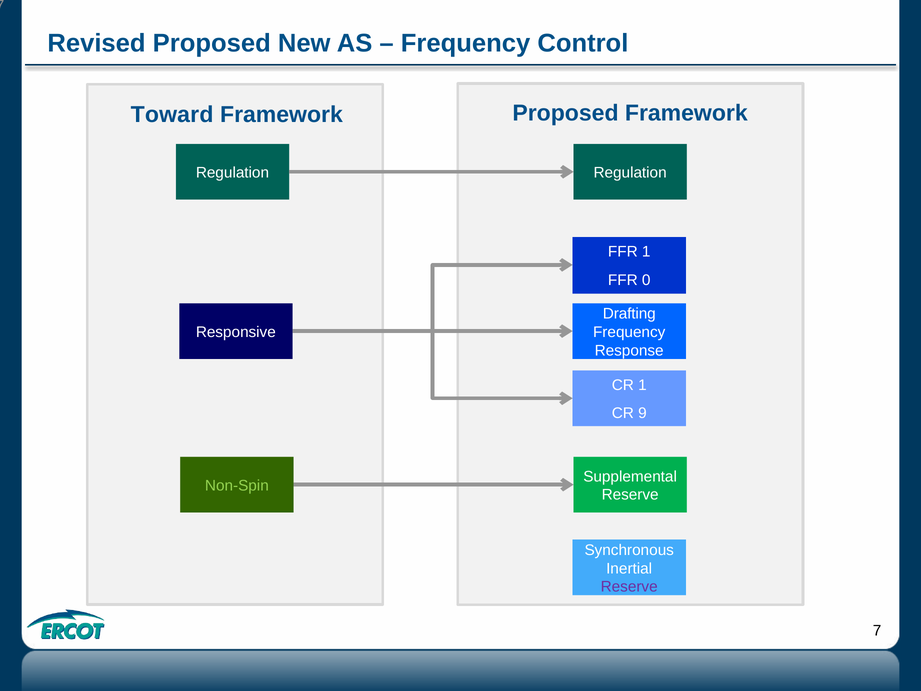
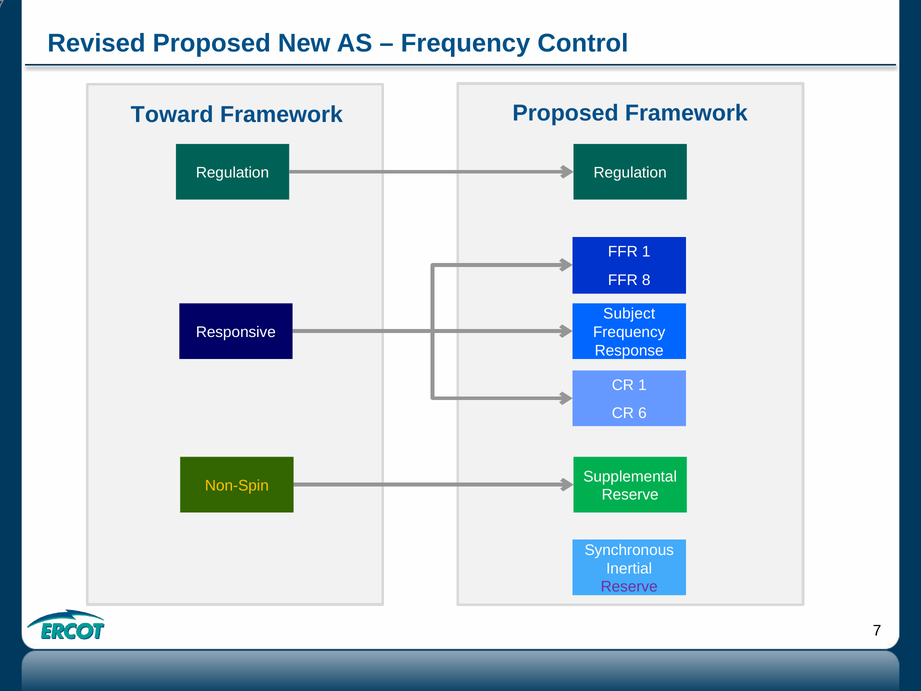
0: 0 -> 8 (646, 280)
Drafting: Drafting -> Subject (629, 314)
9: 9 -> 6 (642, 413)
Non-Spin colour: light green -> yellow (237, 486)
